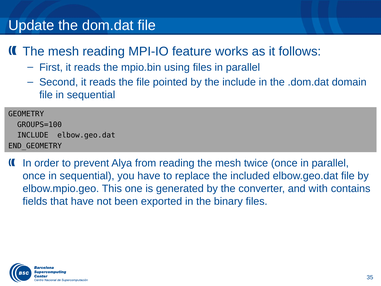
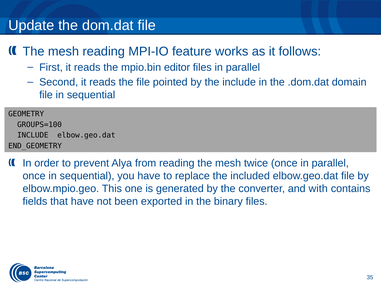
using: using -> editor (177, 67)
